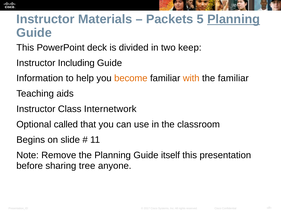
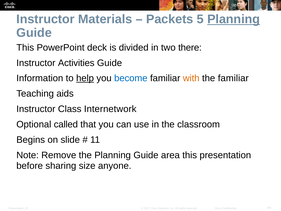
keep: keep -> there (190, 47)
Including: Including -> Activities (76, 63)
help underline: none -> present (85, 78)
become colour: orange -> blue (131, 78)
itself: itself -> area (170, 155)
tree: tree -> size (87, 166)
